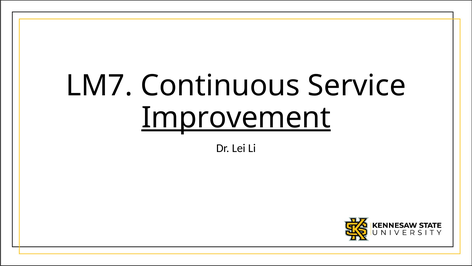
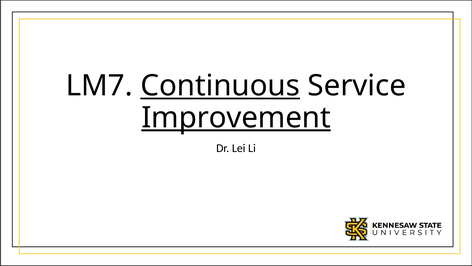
Continuous underline: none -> present (220, 86)
